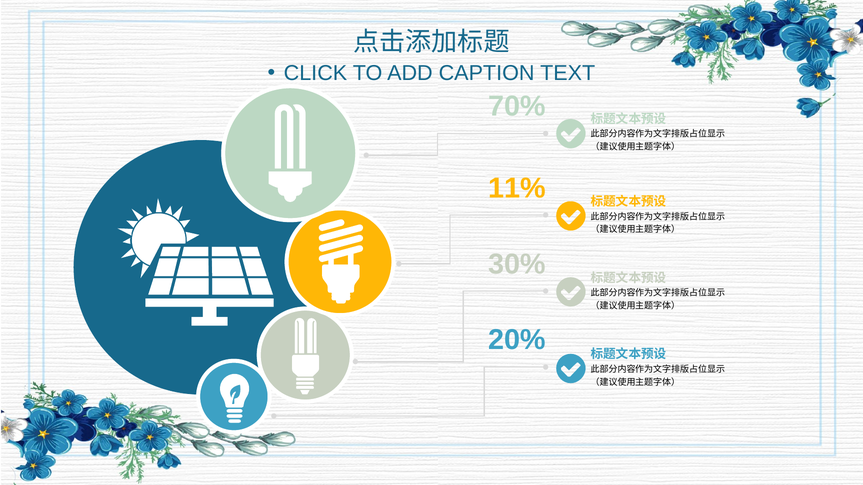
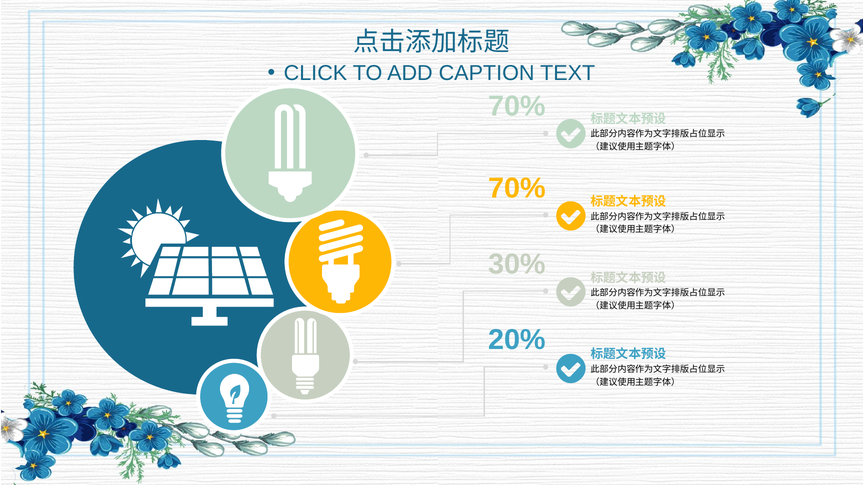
11%: 11% -> 70% (517, 189)
